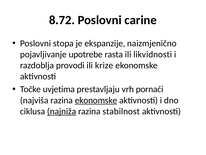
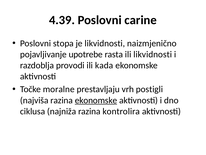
8.72: 8.72 -> 4.39 (62, 20)
je ekspanzije: ekspanzije -> likvidnosti (105, 43)
krize: krize -> kada (104, 65)
uvjetima: uvjetima -> moralne (59, 89)
pornaći: pornaći -> postigli (150, 89)
najniža underline: present -> none (62, 111)
stabilnost: stabilnost -> kontrolira (121, 111)
